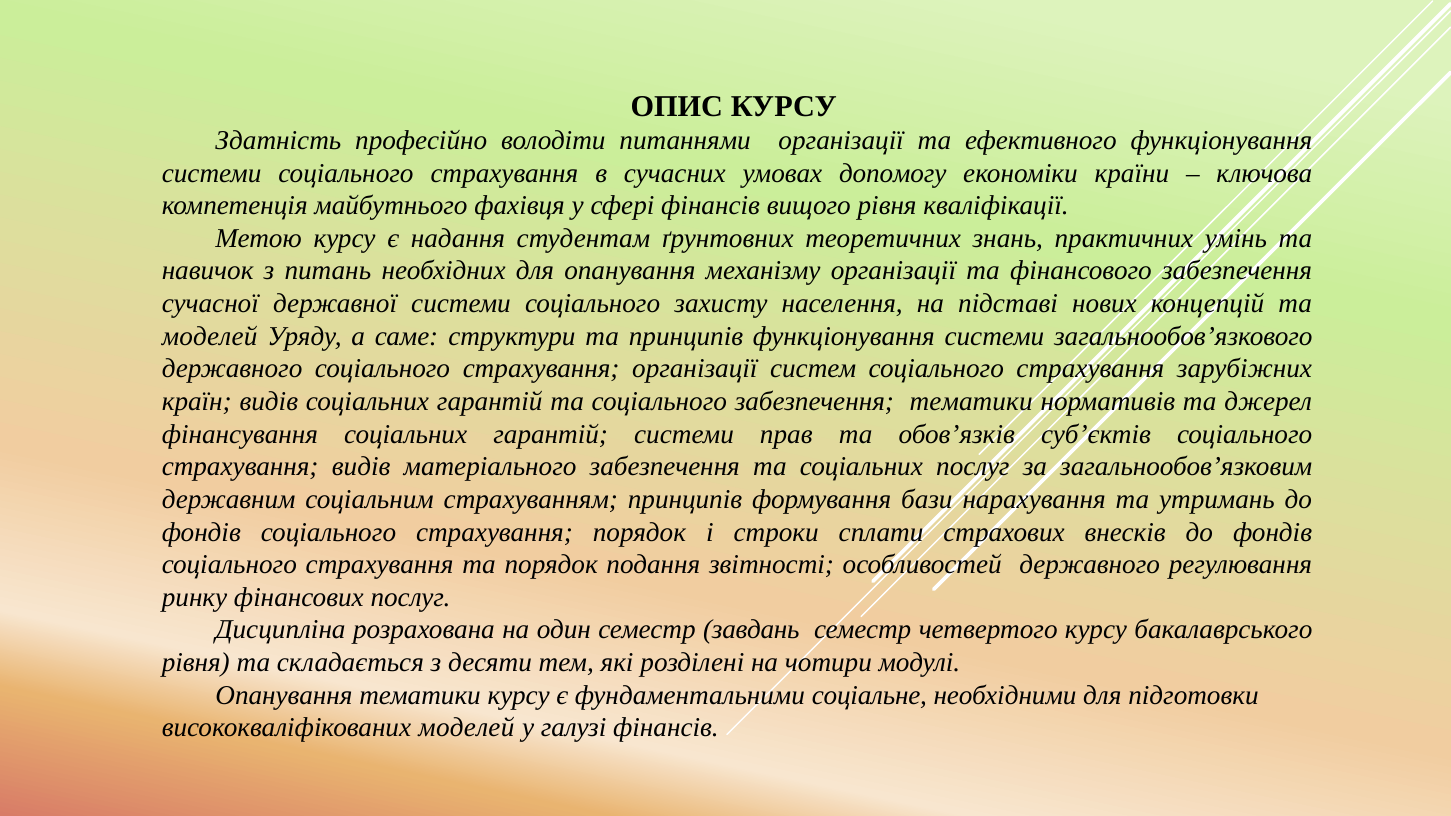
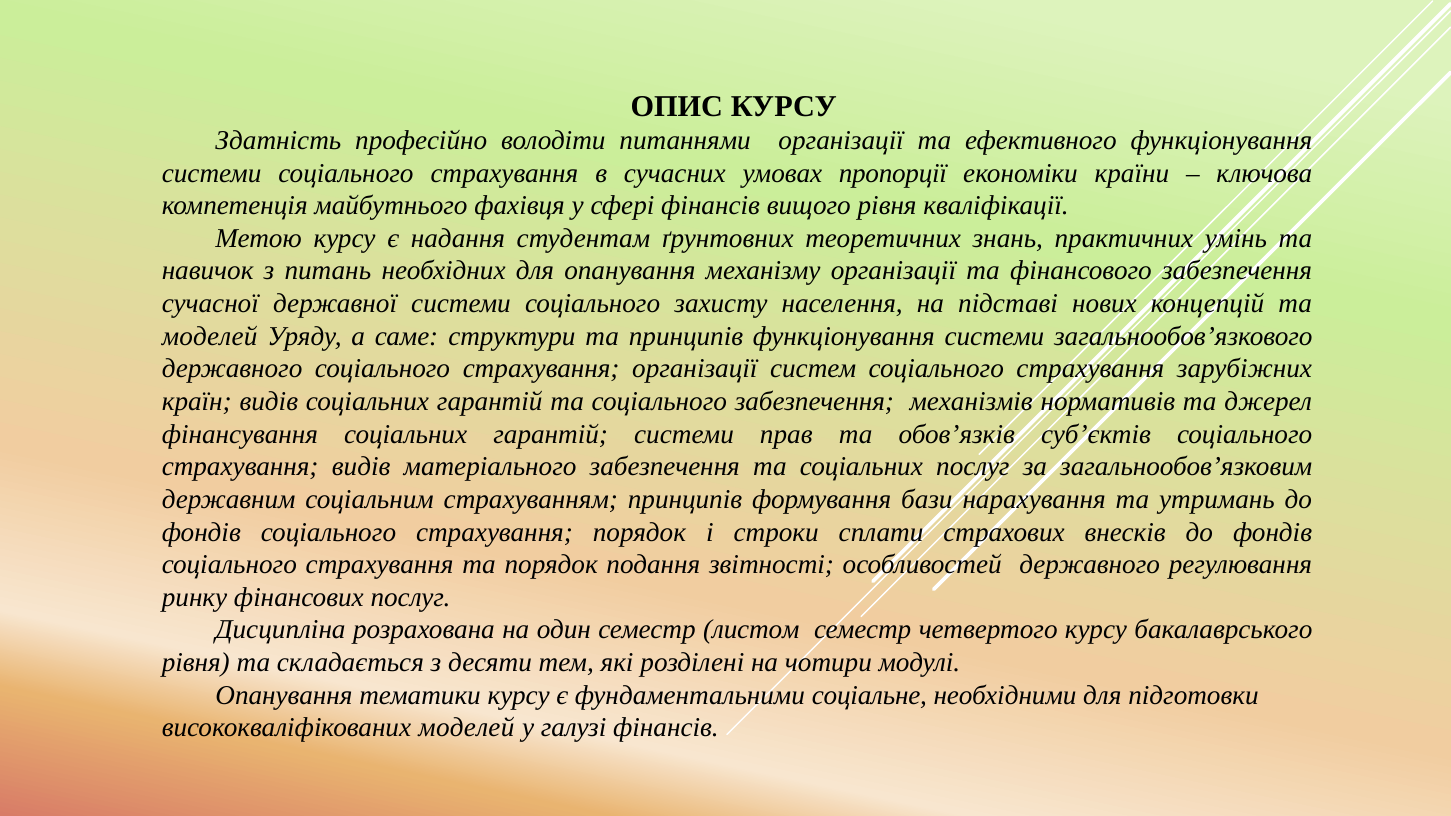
допомогу: допомогу -> пропорції (893, 173)
забезпечення тематики: тематики -> механізмів (971, 402)
завдань: завдань -> листом (751, 630)
